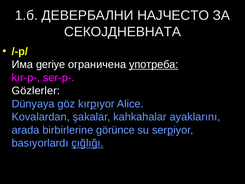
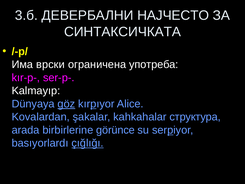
1.б: 1.б -> 3.б (26, 15)
СЕКОЈДНЕВНАТА: СЕКОЈДНЕВНАТА -> СИНТАКСИЧКАТА (123, 32)
geriye: geriye -> врски (50, 65)
употреба underline: present -> none (154, 65)
Gözlerler: Gözlerler -> Kalmayıp (36, 91)
göz underline: none -> present (66, 104)
ayaklarını: ayaklarını -> структура (195, 117)
